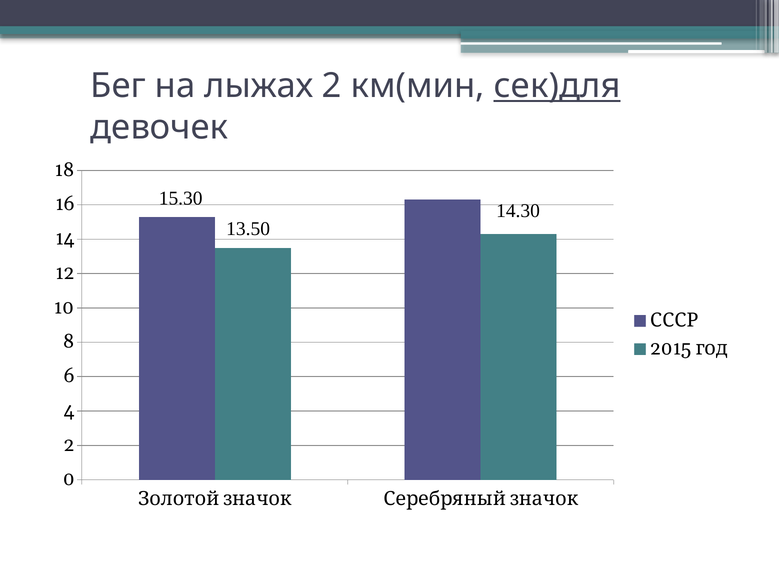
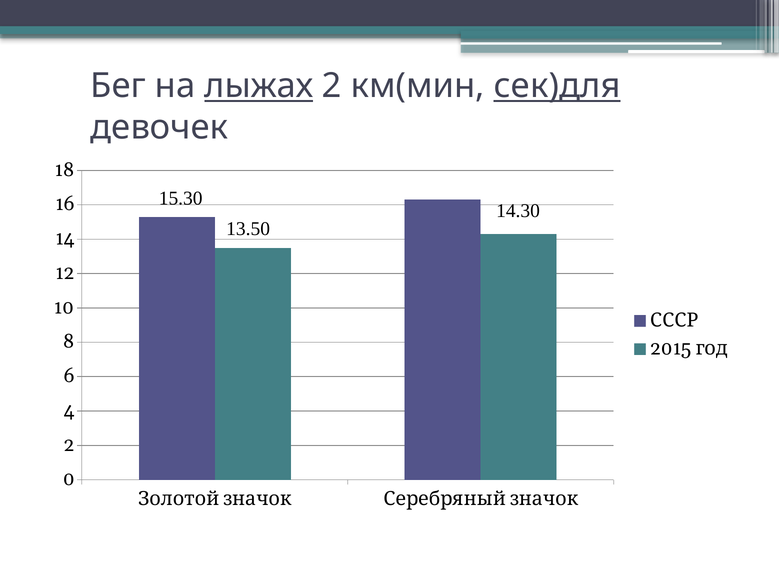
лыжах underline: none -> present (259, 86)
